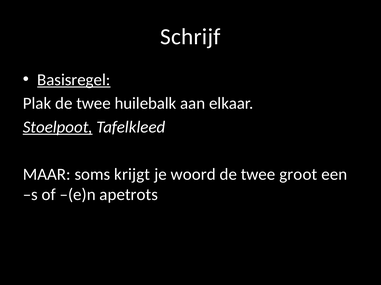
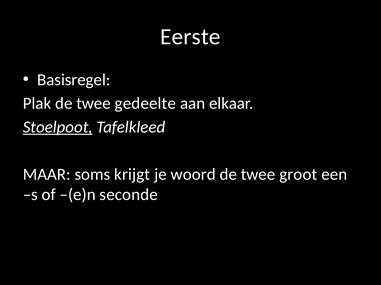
Schrijf: Schrijf -> Eerste (190, 37)
Basisregel underline: present -> none (74, 80)
huilebalk: huilebalk -> gedeelte (145, 104)
apetrots: apetrots -> seconde (129, 195)
